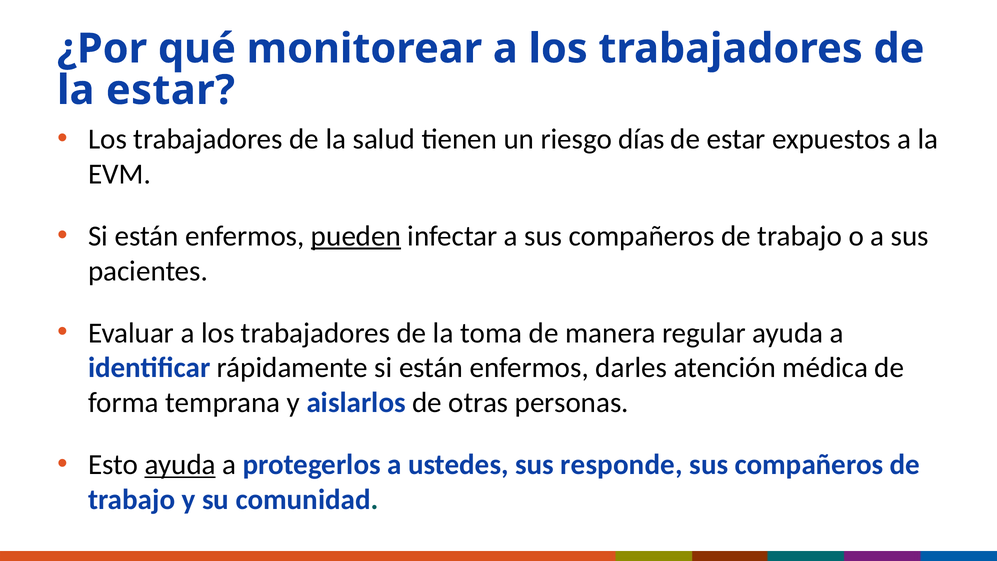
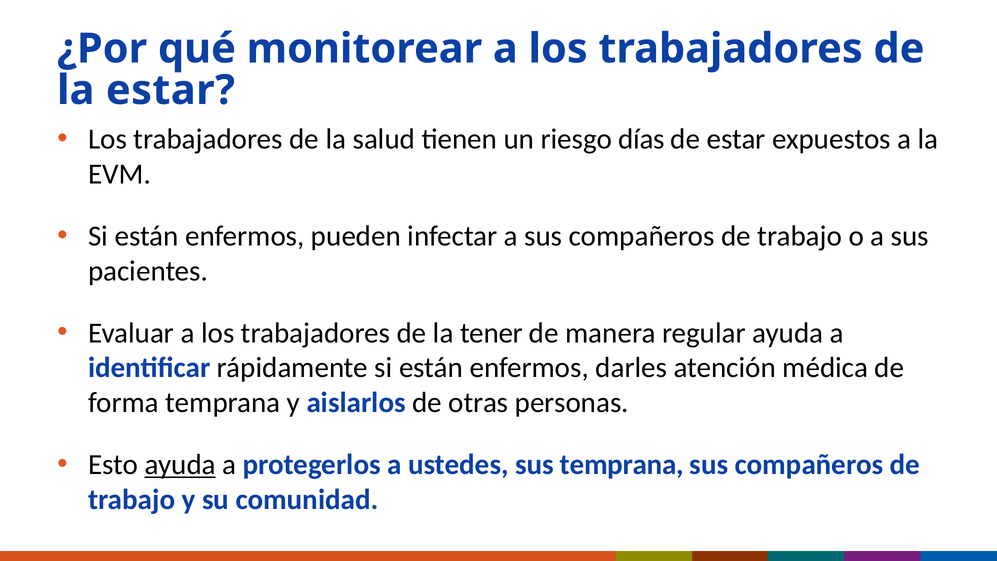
pueden underline: present -> none (356, 236)
toma: toma -> tener (491, 333)
sus responde: responde -> temprana (622, 465)
